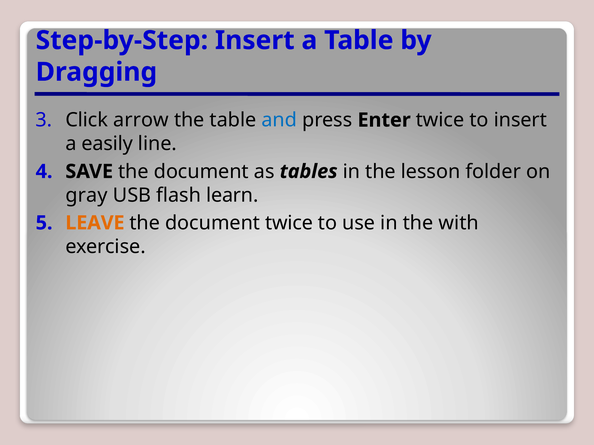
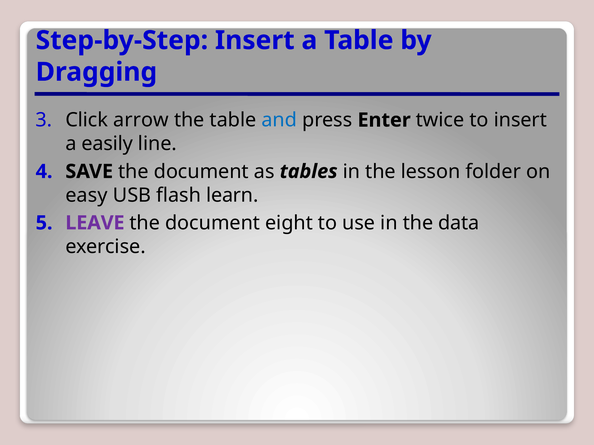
gray: gray -> easy (86, 195)
LEAVE colour: orange -> purple (95, 223)
document twice: twice -> eight (289, 223)
with: with -> data (459, 223)
